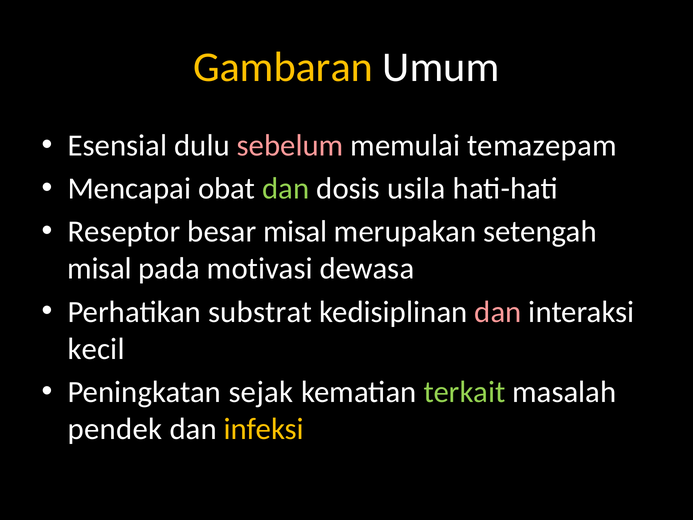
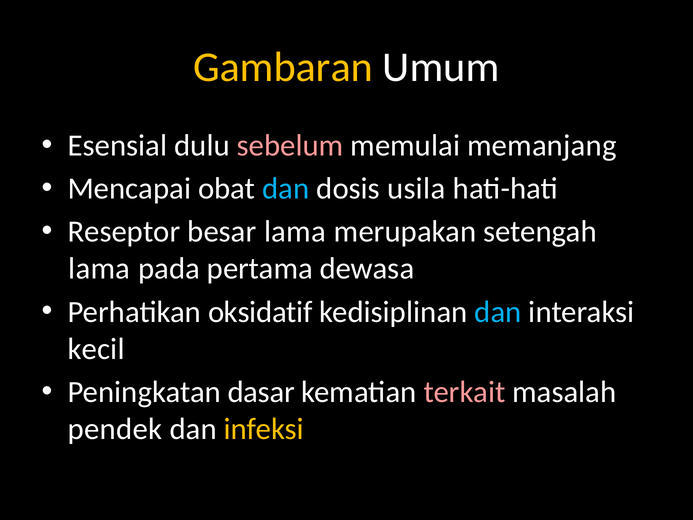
temazepam: temazepam -> memanjang (542, 145)
dan colour: light green -> light blue (286, 189)
besar misal: misal -> lama (295, 232)
misal: misal -> lama (99, 269)
motivasi: motivasi -> pertama (260, 269)
substrat: substrat -> oksidatif (260, 312)
dan colour: pink -> light blue (498, 312)
sejak: sejak -> dasar (261, 392)
terkait colour: light green -> pink (464, 392)
